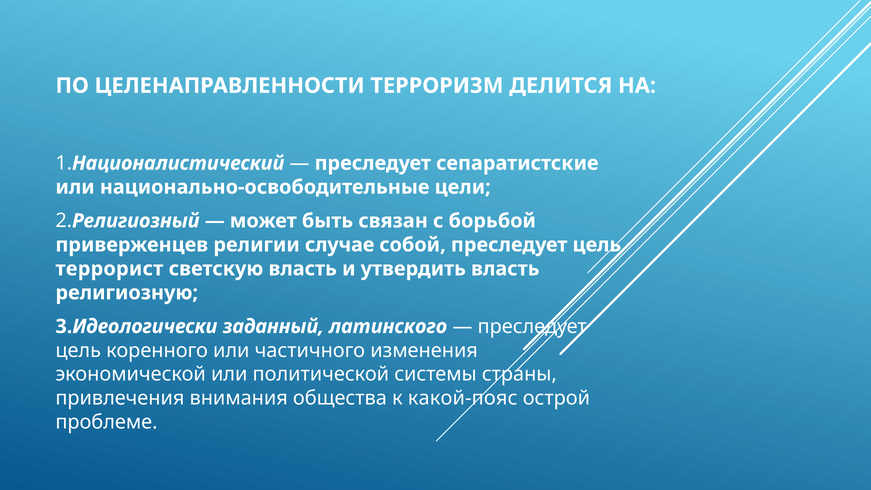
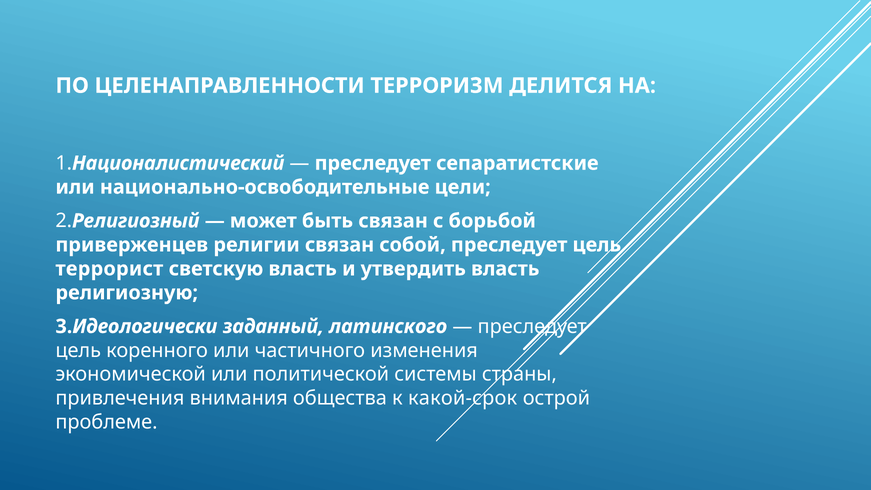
религии случае: случае -> связан (340, 245)
какой-пояс: какой-пояс -> какой-срок (463, 398)
